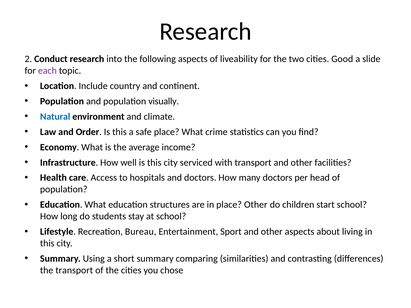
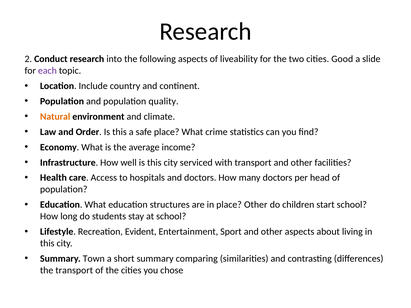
visually: visually -> quality (164, 101)
Natural colour: blue -> orange (55, 117)
Bureau: Bureau -> Evident (141, 232)
Using: Using -> Town (94, 259)
